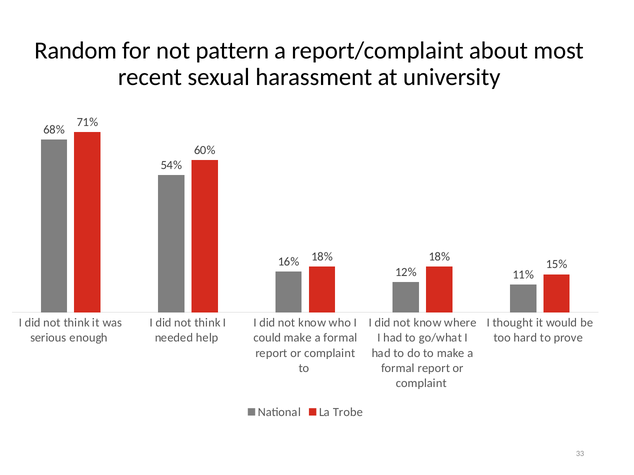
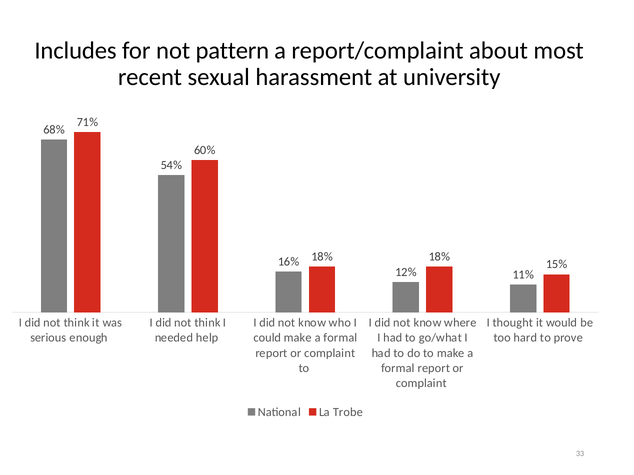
Random: Random -> Includes (76, 51)
